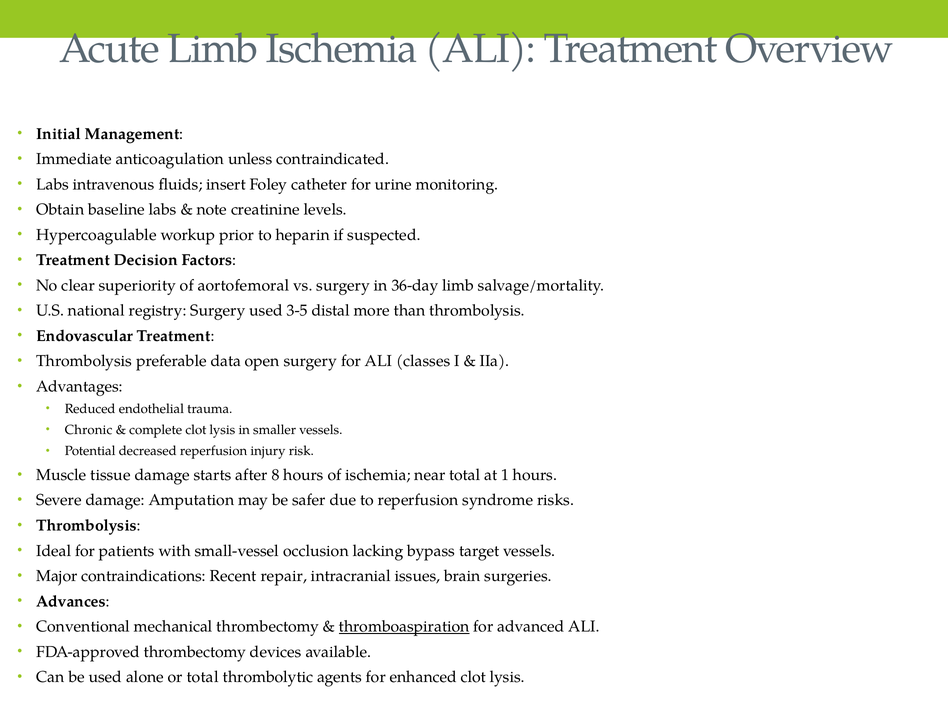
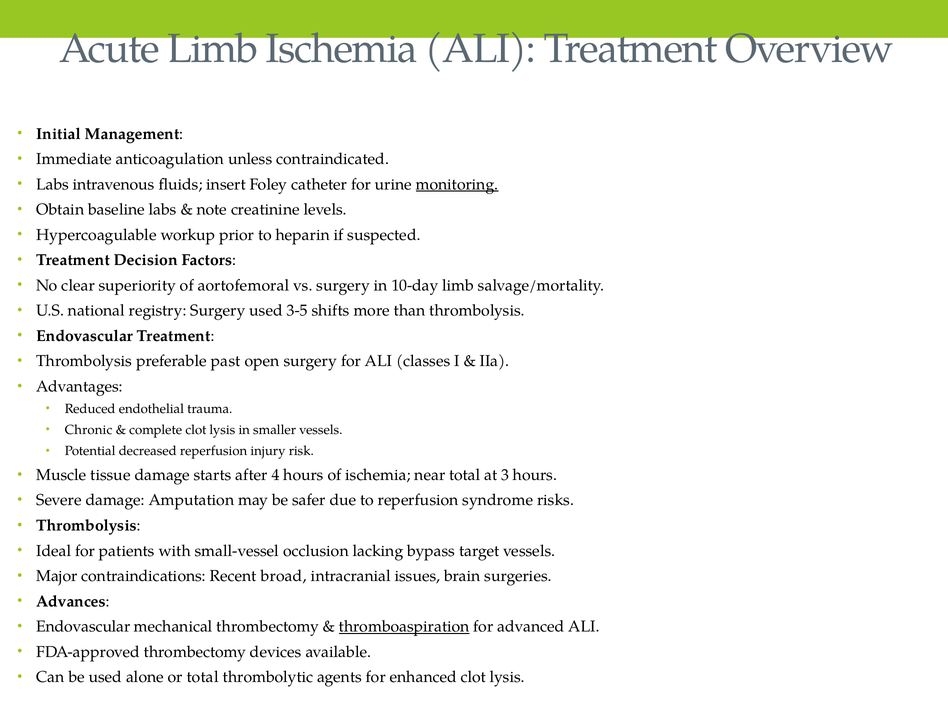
monitoring underline: none -> present (457, 184)
36-day: 36-day -> 10-day (415, 285)
distal: distal -> shifts (331, 311)
data: data -> past (226, 361)
8: 8 -> 4 (275, 475)
1: 1 -> 3 (505, 475)
repair: repair -> broad (284, 576)
Conventional: Conventional -> Endovascular (83, 627)
